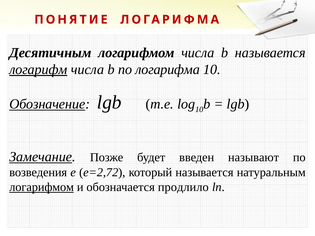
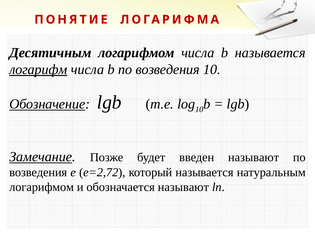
b по логарифма: логарифма -> возведения (168, 70)
логарифмом underline: present -> none (42, 187)
обозначается продлило: продлило -> называют (183, 187)
